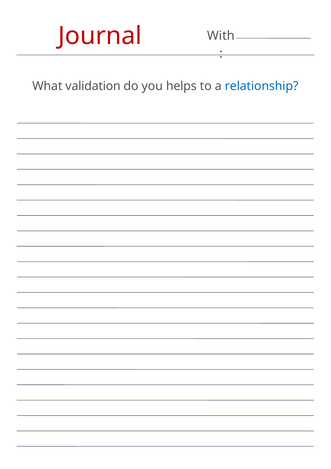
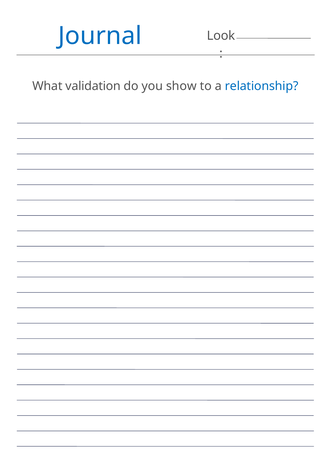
Journal colour: red -> blue (100, 36)
With: With -> Look (221, 36)
helps: helps -> show (181, 86)
